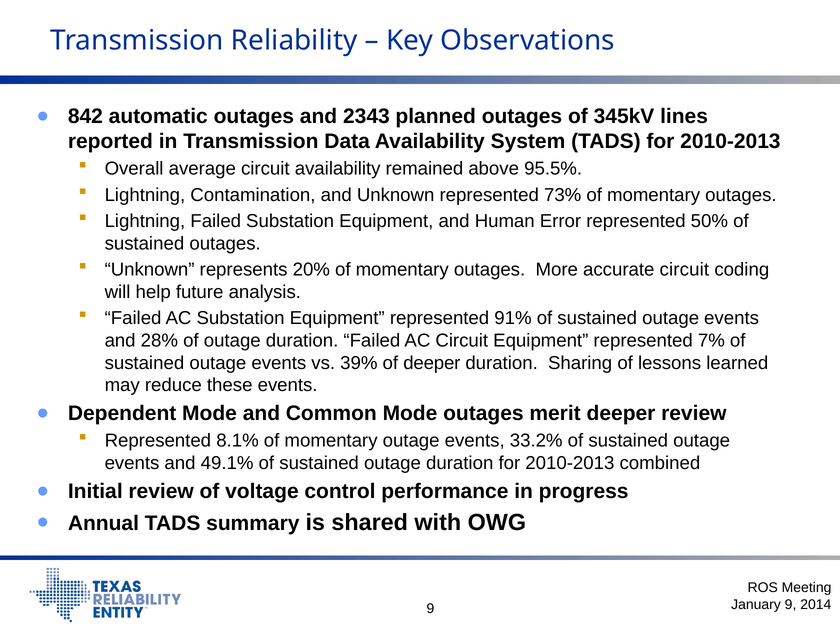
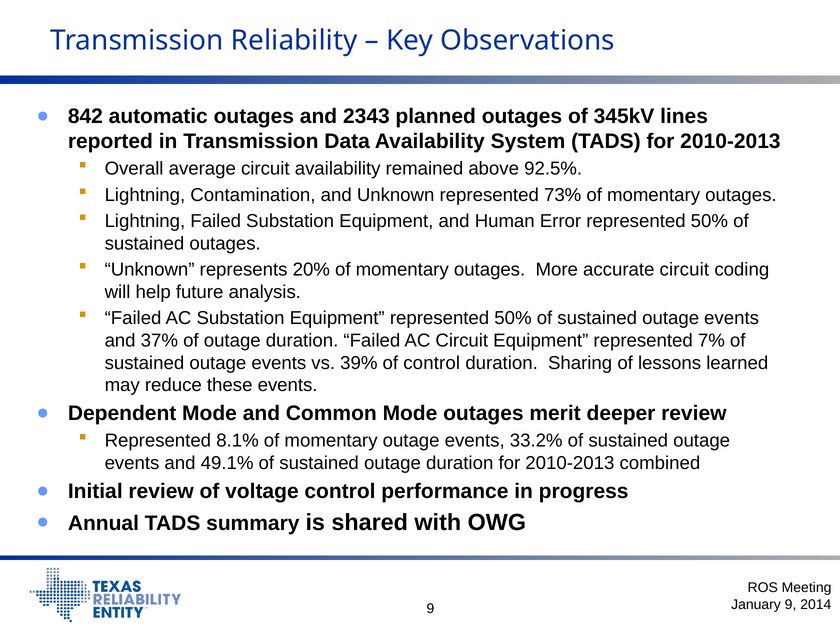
95.5%: 95.5% -> 92.5% (553, 169)
Equipment represented 91%: 91% -> 50% (513, 318)
28%: 28% -> 37% (159, 340)
of deeper: deeper -> control (432, 363)
